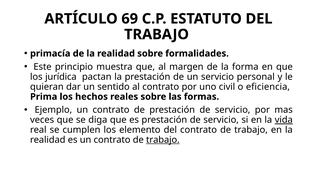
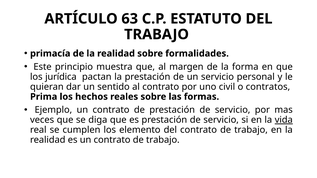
69: 69 -> 63 (130, 19)
eficiencia: eficiencia -> contratos (268, 87)
trabajo underline: present -> none (163, 140)
